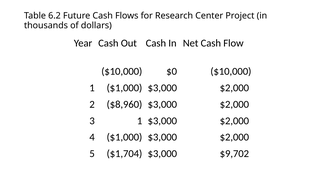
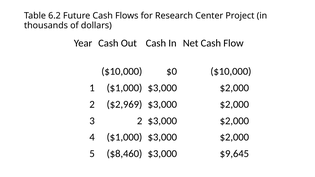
$8,960: $8,960 -> $2,969 (124, 104)
3 1: 1 -> 2 (140, 121)
$1,704: $1,704 -> $8,460 (124, 154)
$9,702: $9,702 -> $9,645 (234, 154)
